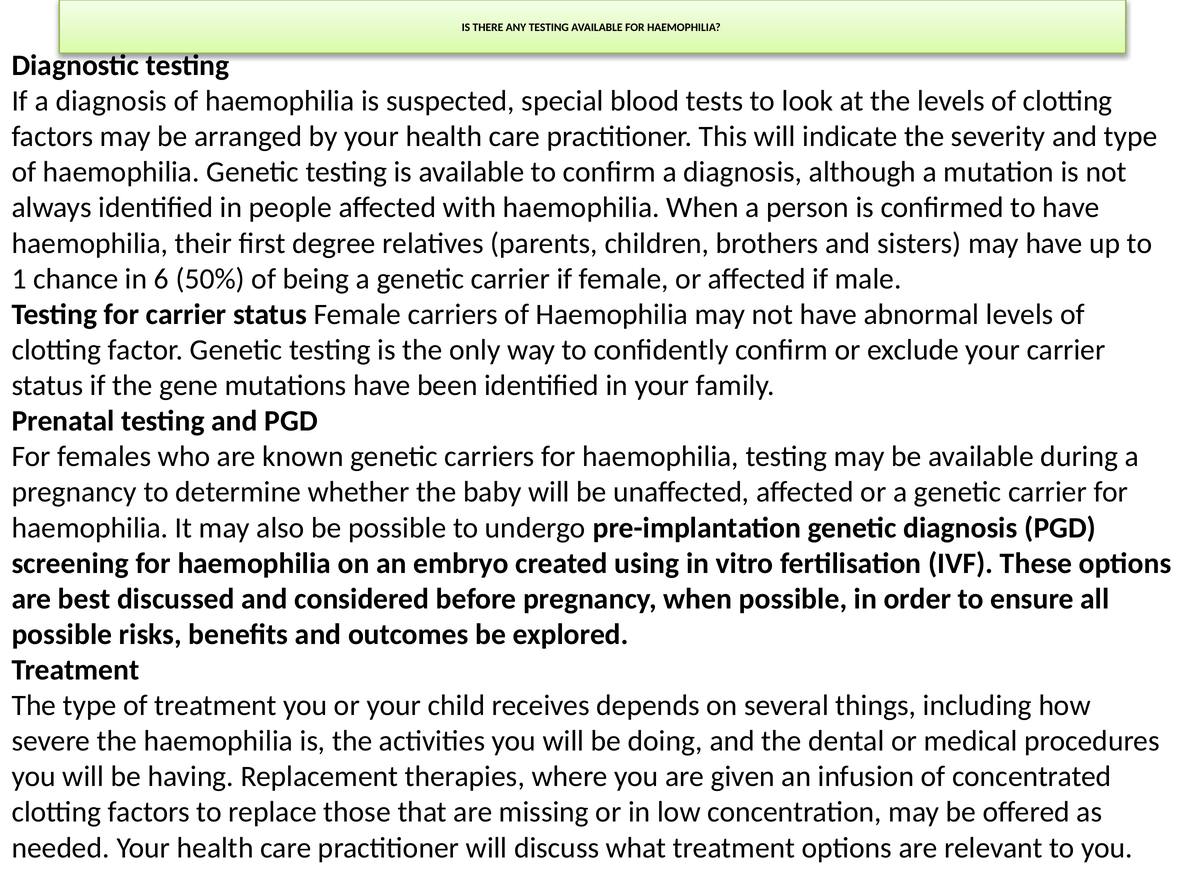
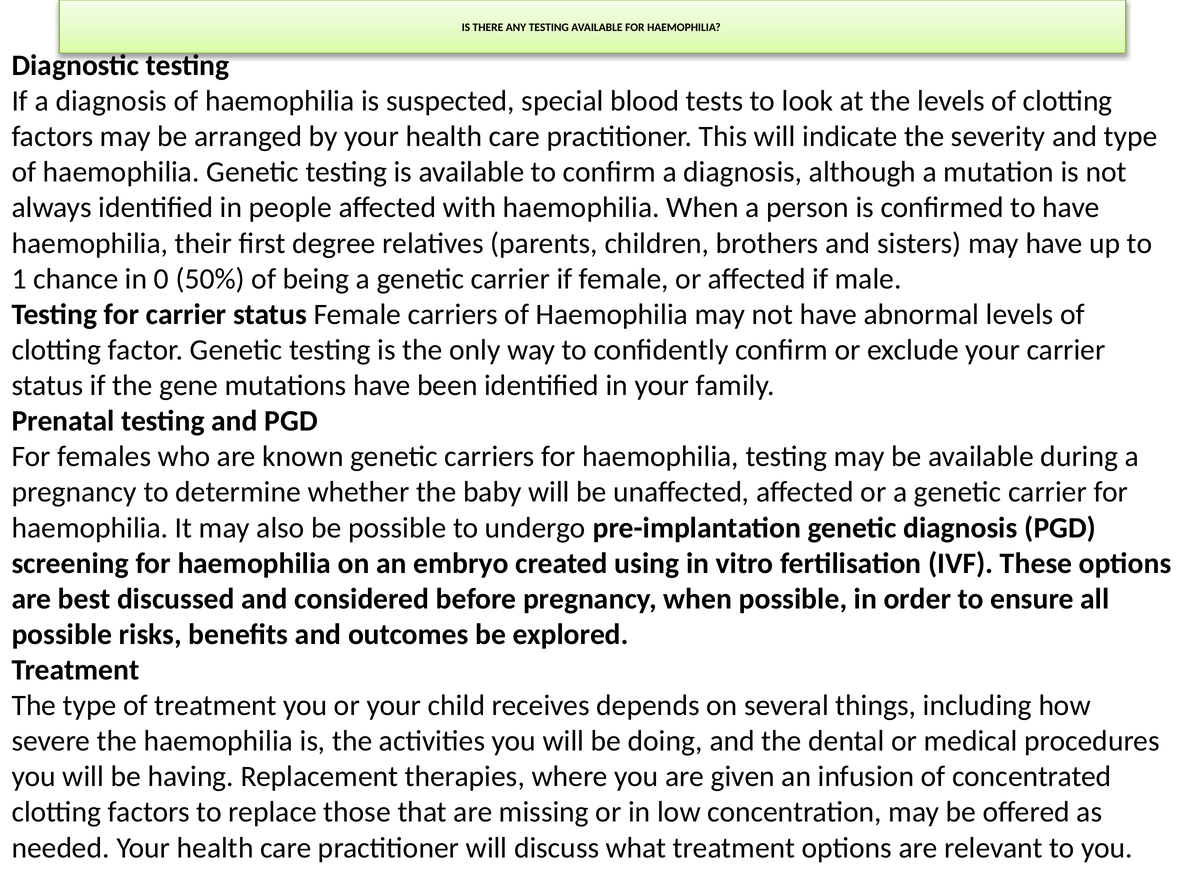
6: 6 -> 0 (161, 279)
